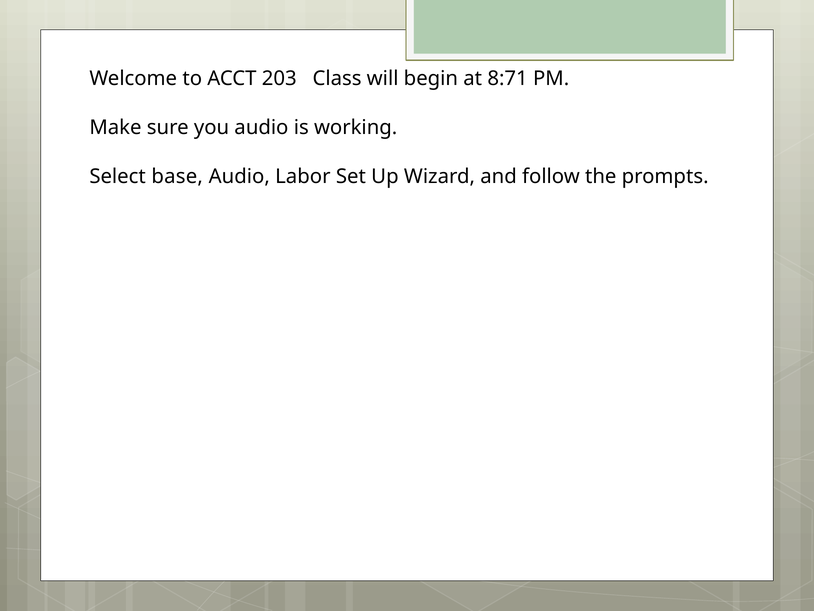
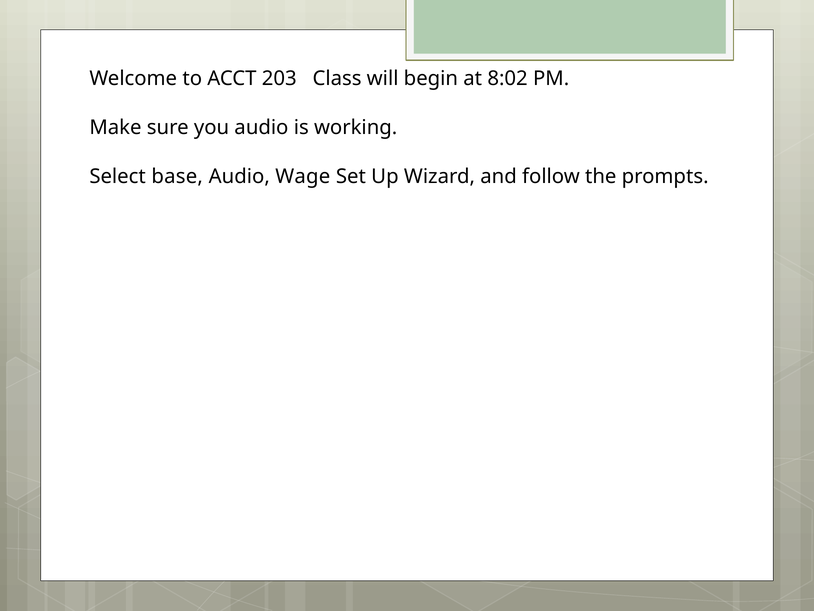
8:71: 8:71 -> 8:02 (508, 79)
Labor: Labor -> Wage (303, 176)
